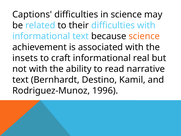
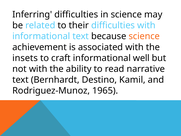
Captions: Captions -> Inferring (32, 14)
real: real -> well (141, 58)
1996: 1996 -> 1965 (105, 91)
